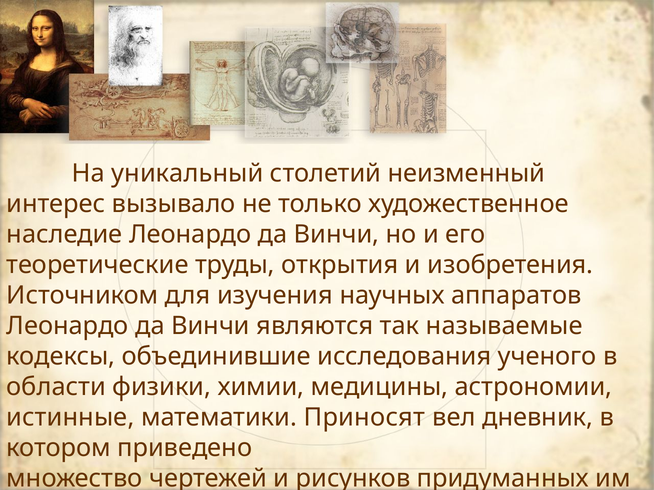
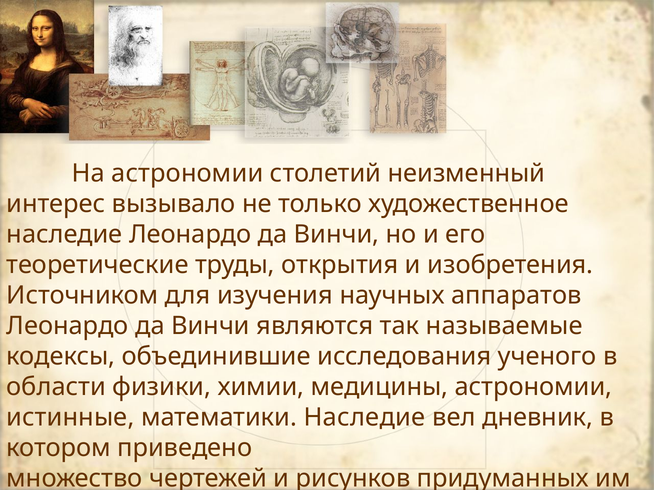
На уникальный: уникальный -> астрономии (187, 174)
математики Приносят: Приносят -> Наследие (365, 418)
